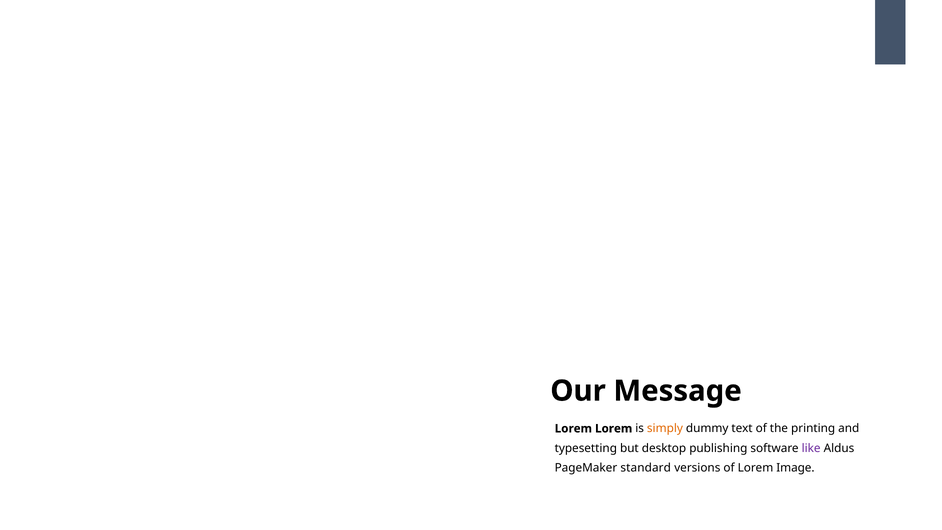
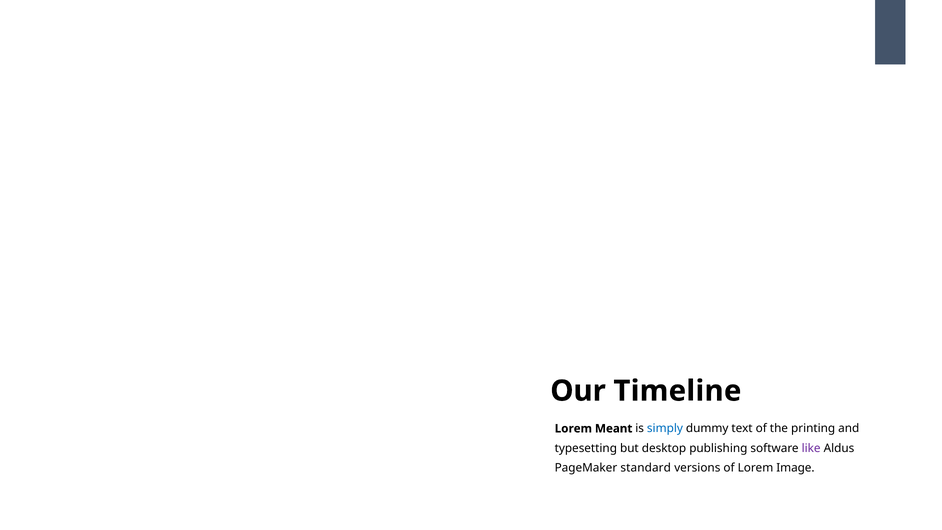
Message: Message -> Timeline (677, 391)
Lorem Lorem: Lorem -> Meant (614, 428)
simply colour: orange -> blue (665, 428)
